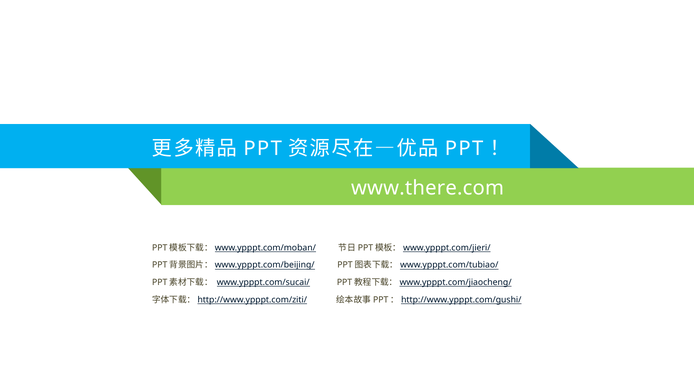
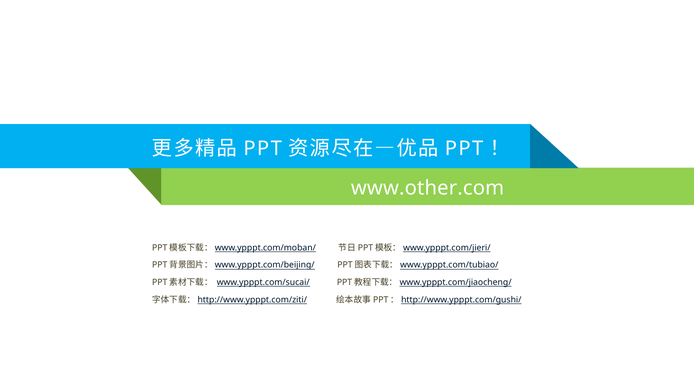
www.there.com: www.there.com -> www.other.com (427, 188)
